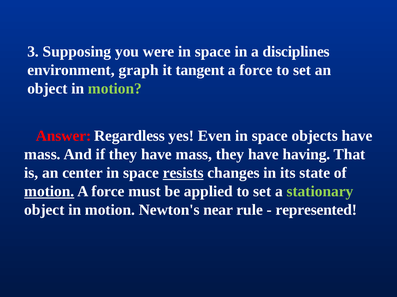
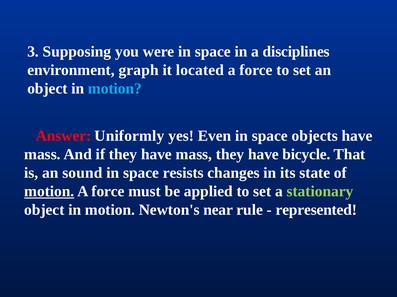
tangent: tangent -> located (200, 70)
motion colour: light green -> light blue (115, 89)
Regardless: Regardless -> Uniformly (129, 136)
having: having -> bicycle (306, 155)
center: center -> sound (82, 173)
resists underline: present -> none (183, 173)
